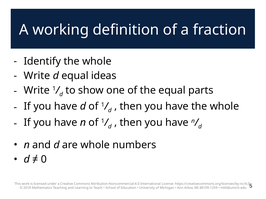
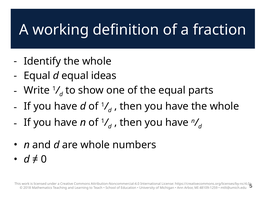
Write: Write -> Equal (37, 76)
